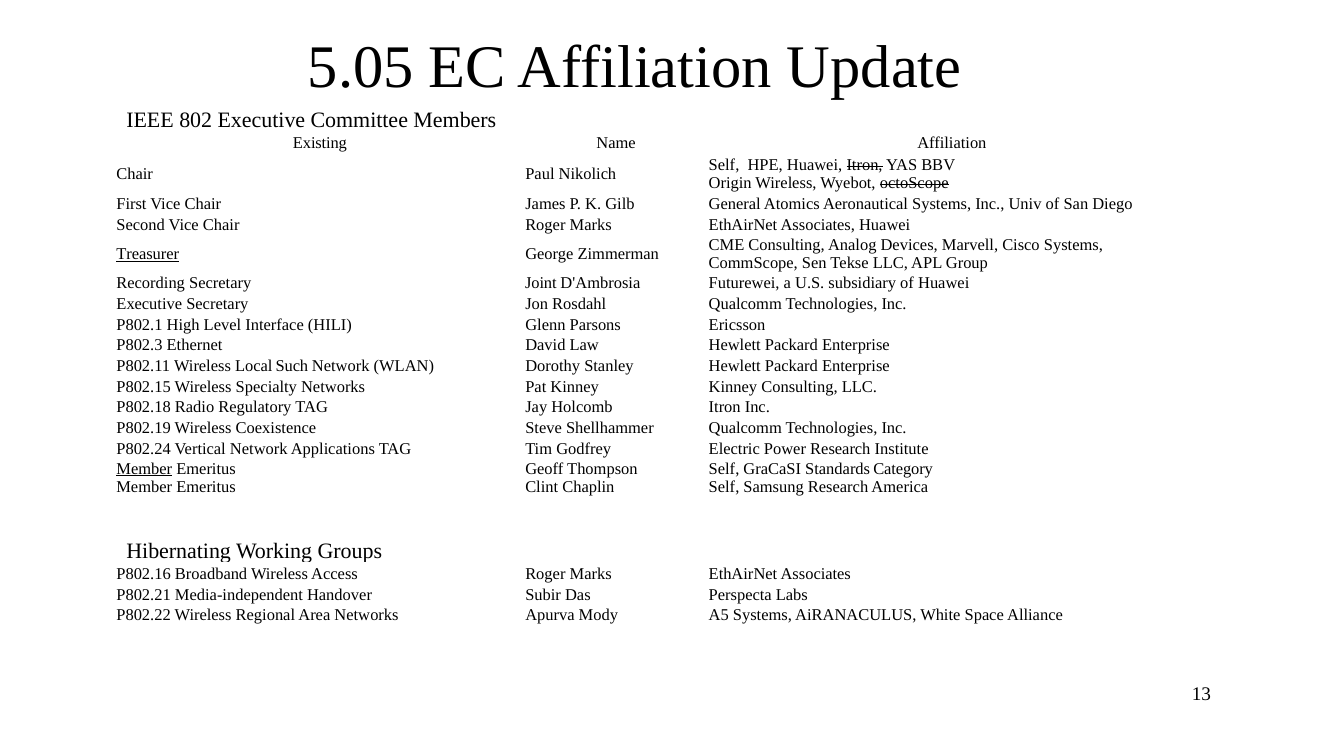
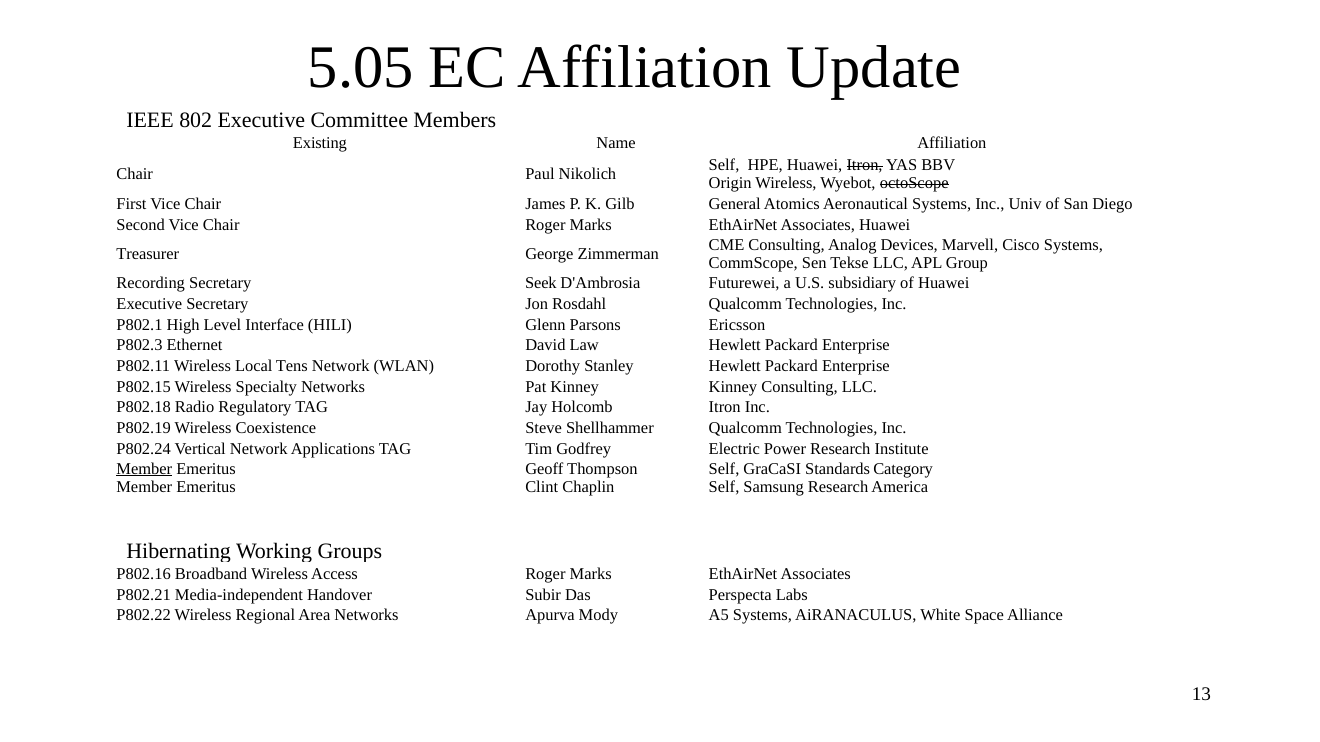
Treasurer underline: present -> none (148, 254)
Joint: Joint -> Seek (541, 284)
Such: Such -> Tens (292, 366)
